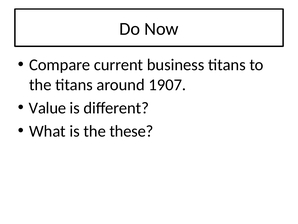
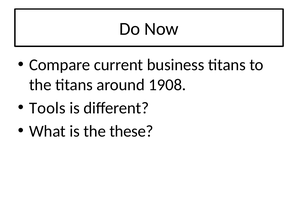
1907: 1907 -> 1908 (167, 85)
Value: Value -> Tools (47, 108)
